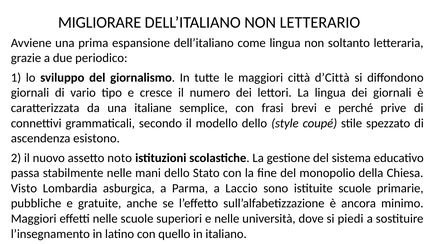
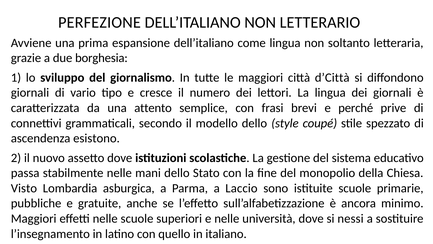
MIGLIORARE: MIGLIORARE -> PERFEZIONE (99, 22)
periodico: periodico -> borghesia (101, 58)
italiane: italiane -> attento (153, 108)
assetto noto: noto -> dove (120, 158)
piedi: piedi -> nessi (351, 218)
